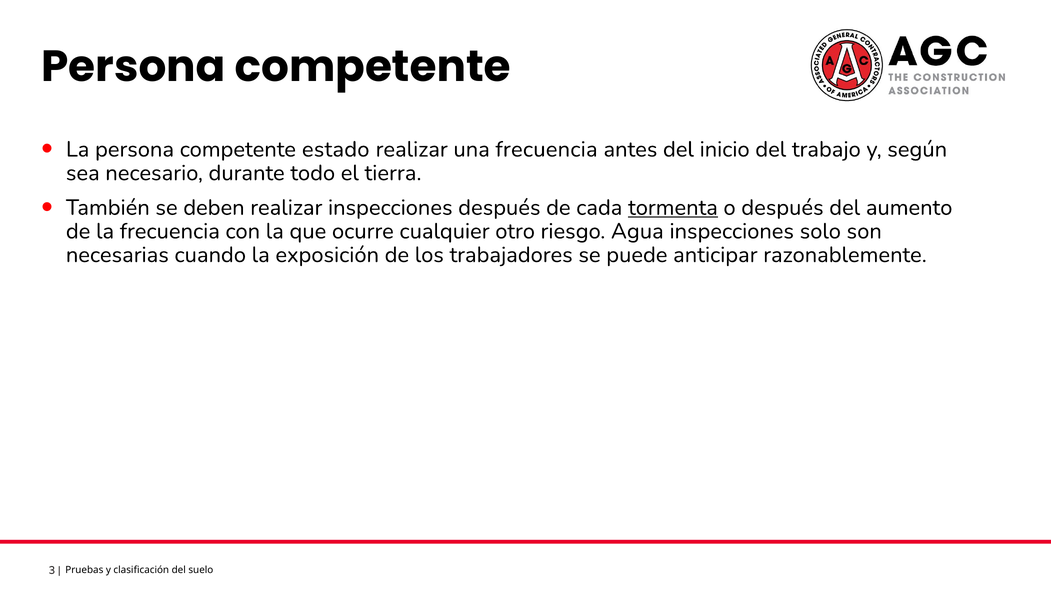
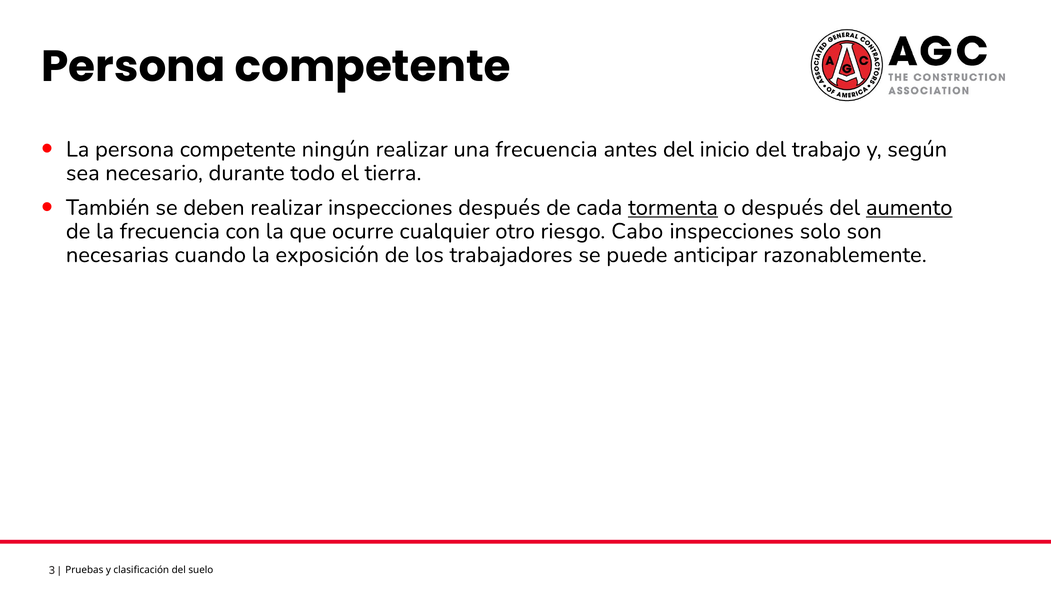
estado: estado -> ningún (336, 149)
aumento underline: none -> present (909, 208)
Agua: Agua -> Cabo (637, 231)
